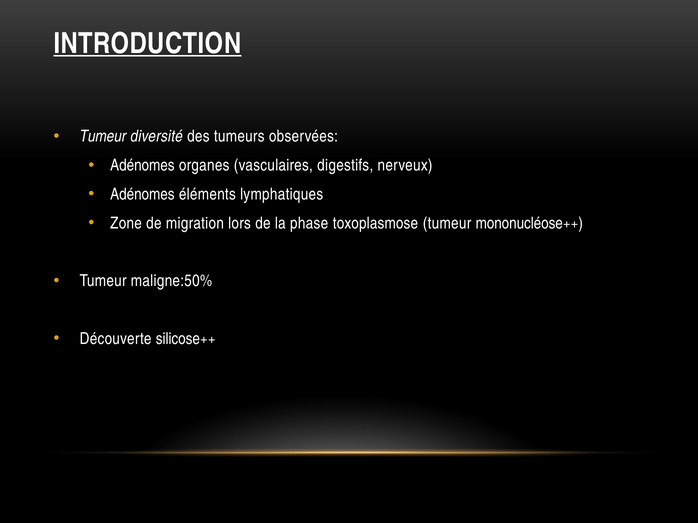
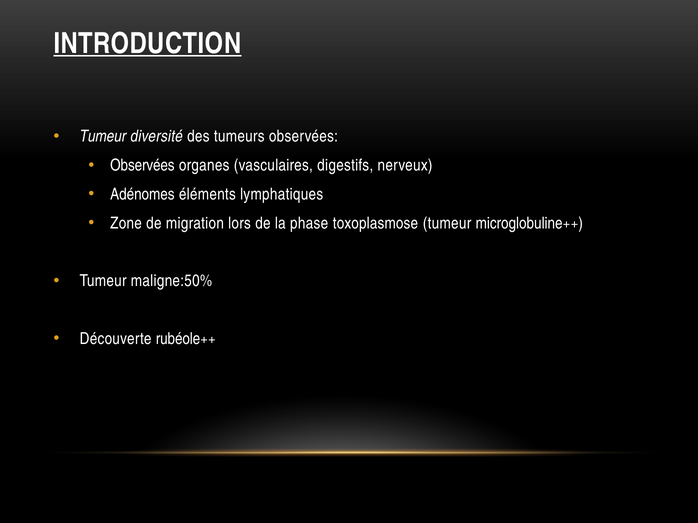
Adénomes: Adénomes -> Observées (142, 166)
mononucléose++: mononucléose++ -> microglobuline++ (529, 223)
silicose++: silicose++ -> rubéole++ (186, 339)
